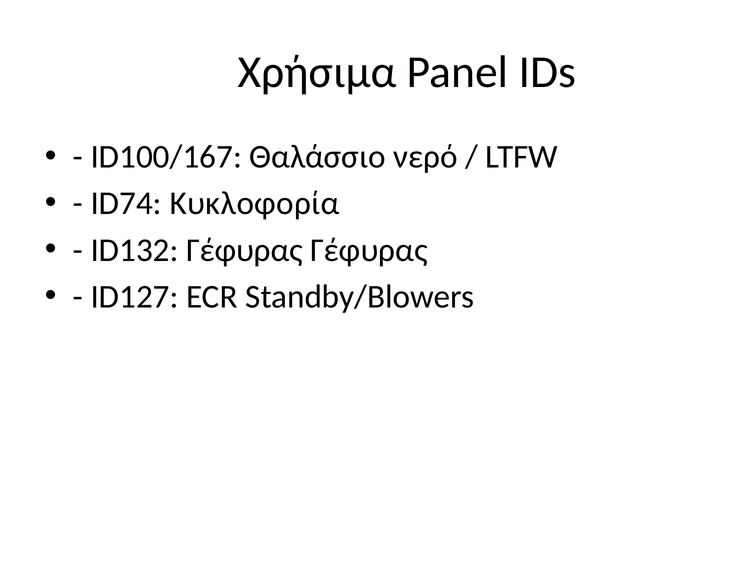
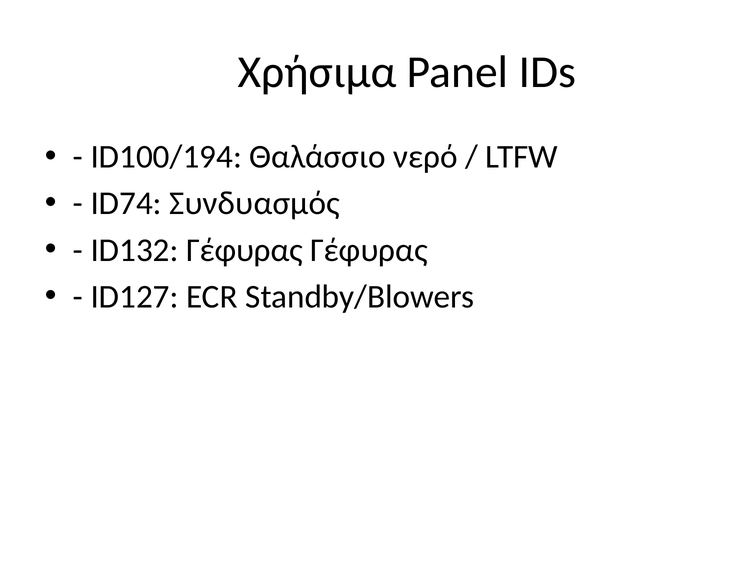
ID100/167: ID100/167 -> ID100/194 (166, 157)
Κυκλοφορία: Κυκλοφορία -> Συνδυασμός (255, 203)
